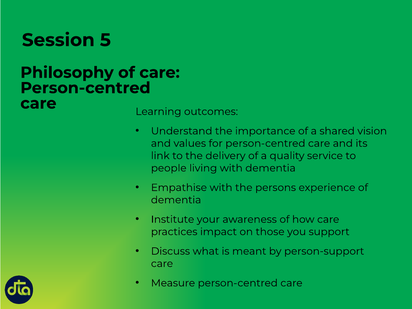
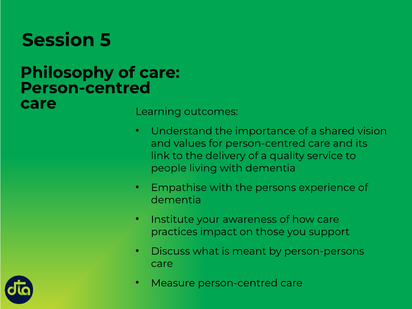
person-support: person-support -> person-persons (324, 251)
